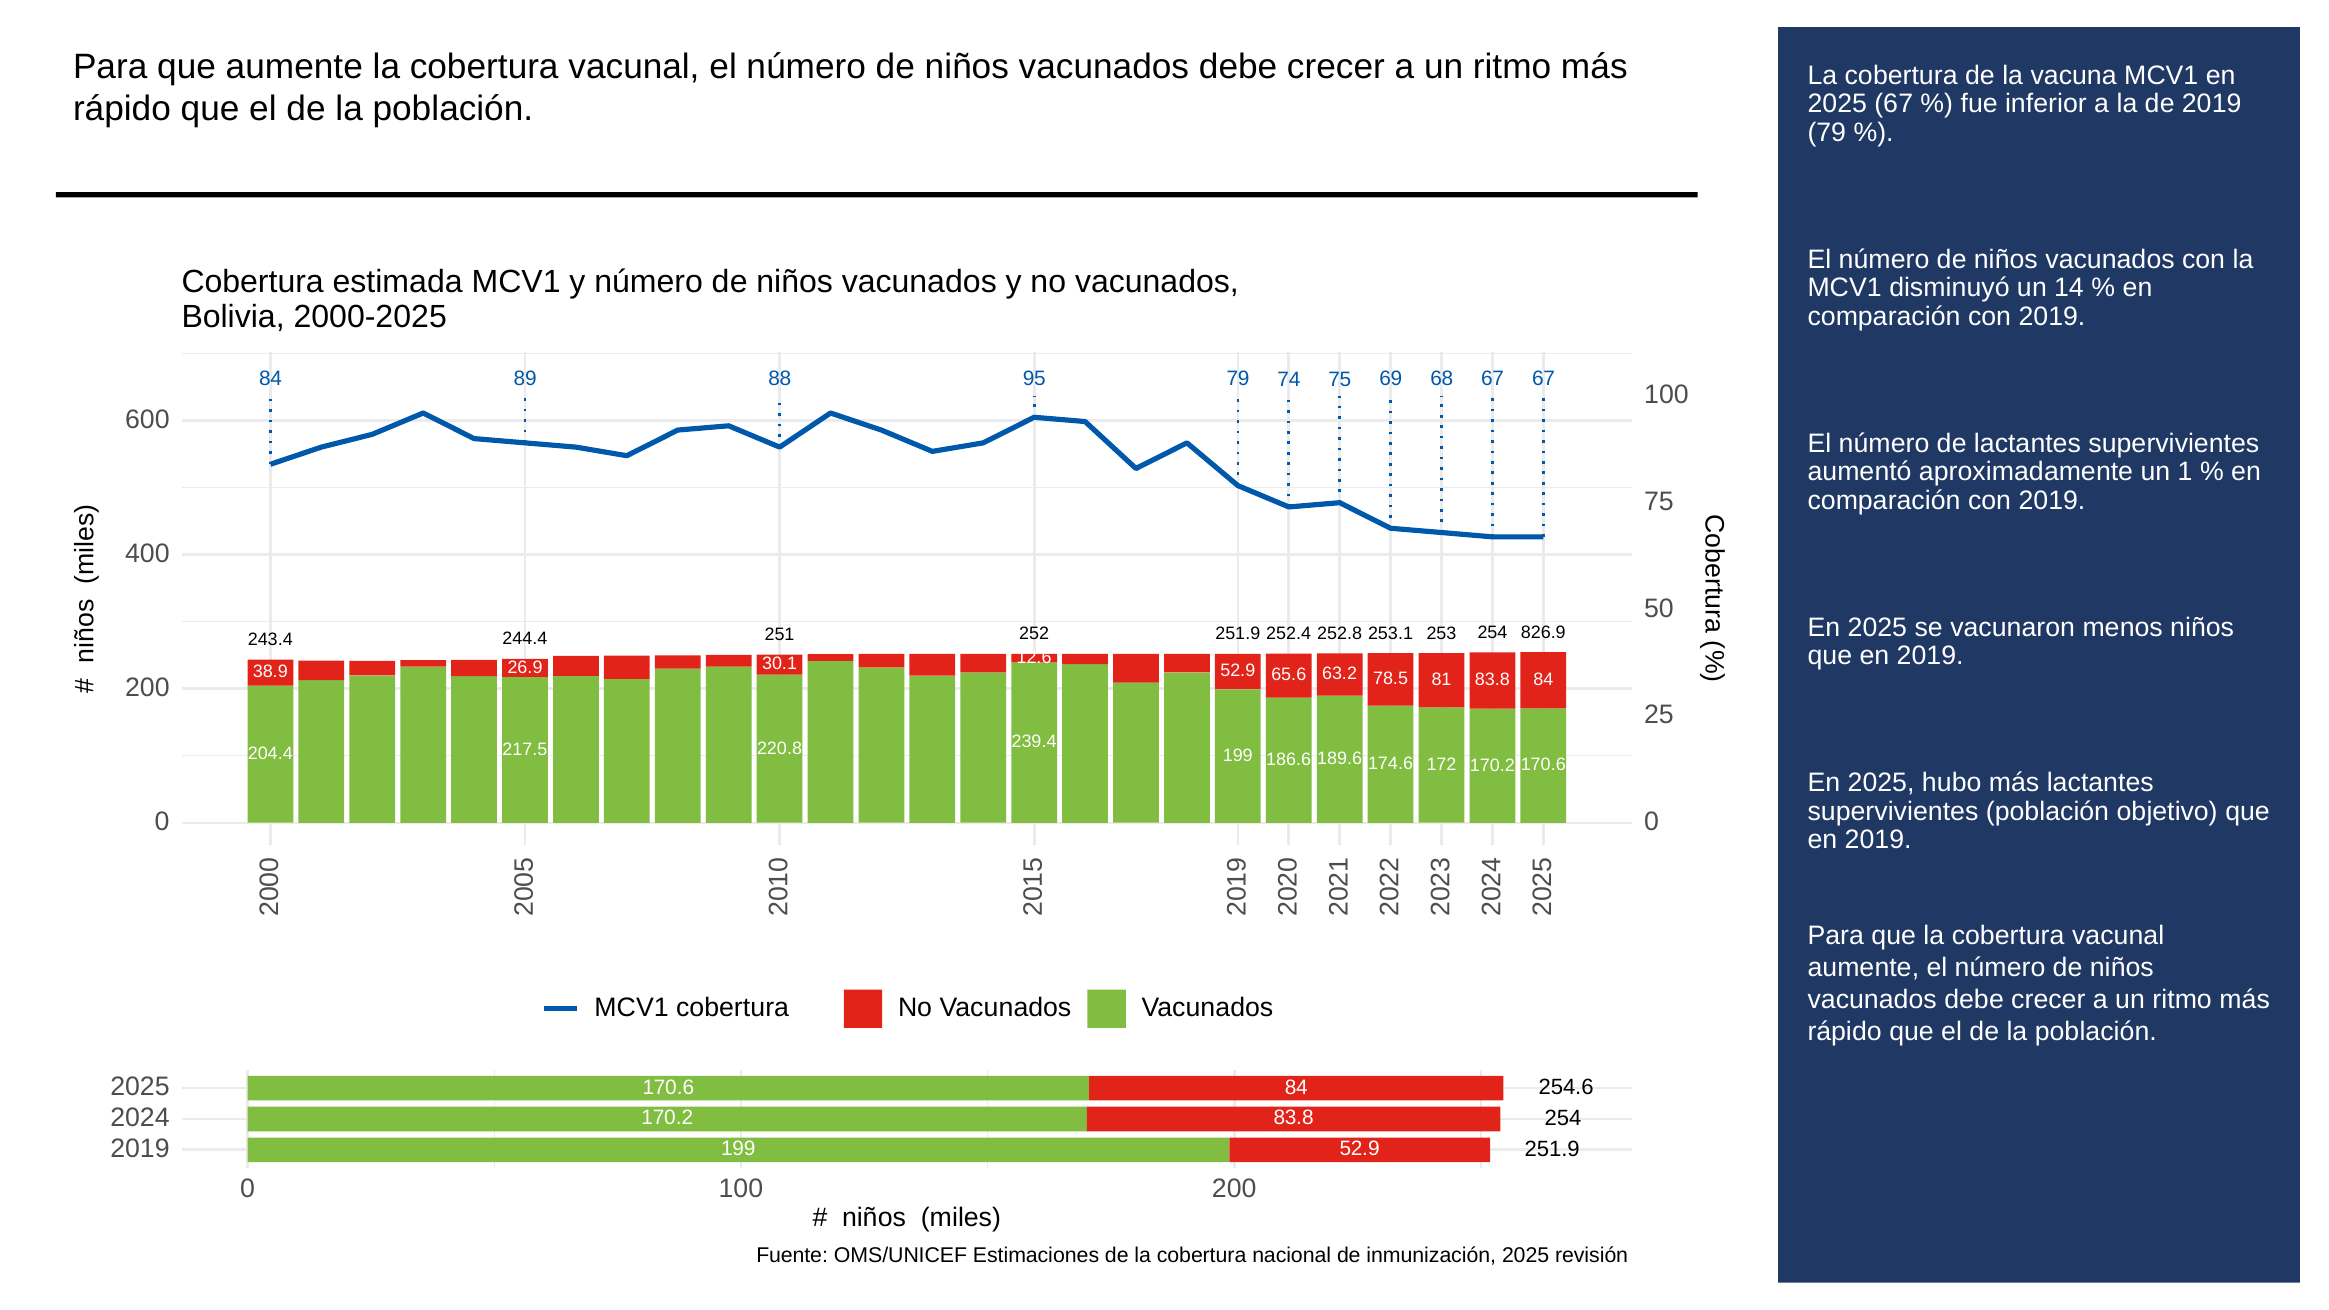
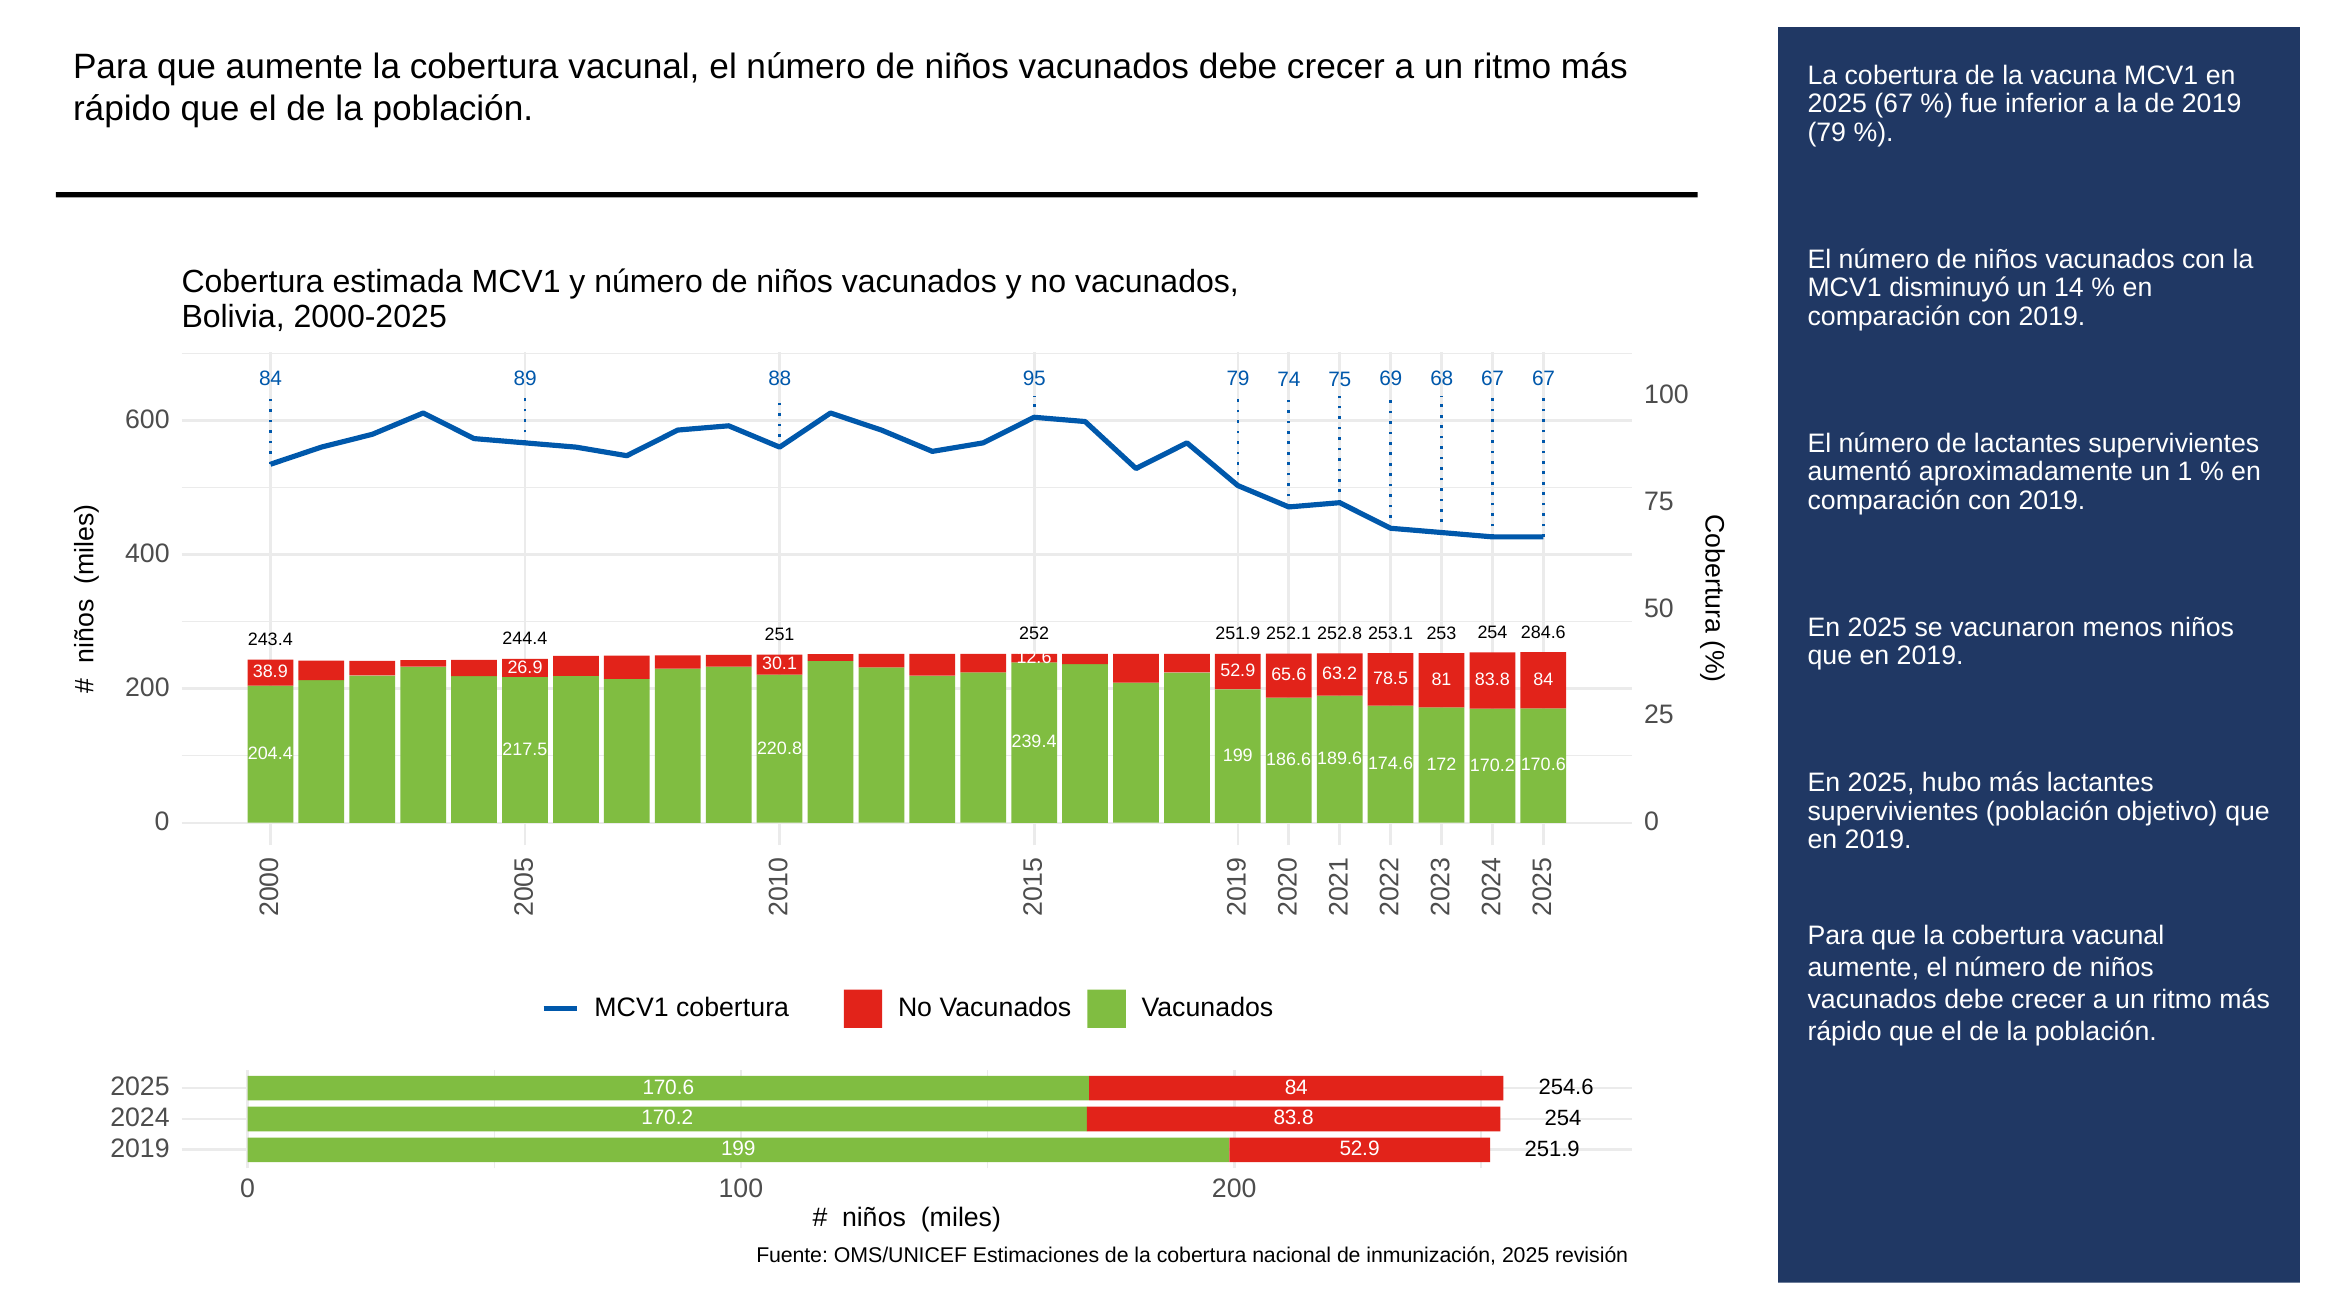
252.4: 252.4 -> 252.1 (1289, 634)
826.9: 826.9 -> 284.6 (1543, 632)
